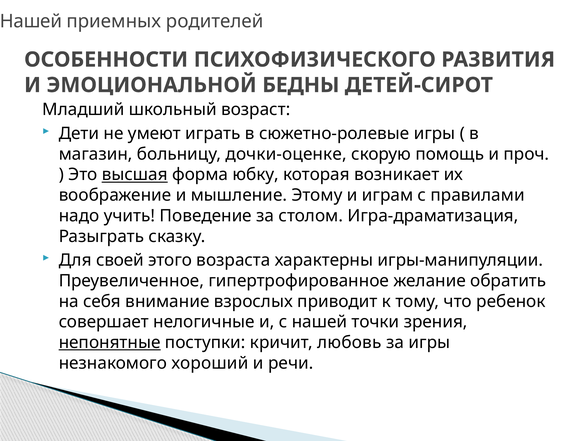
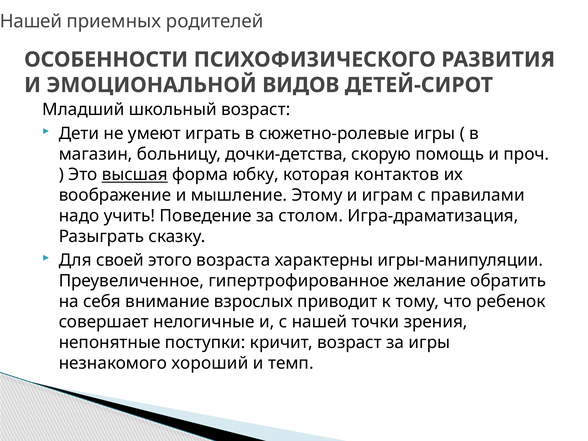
БЕДНЫ: БЕДНЫ -> ВИДОВ (301, 85)
дочки-оценке: дочки-оценке -> дочки-детства (286, 154)
возникает: возникает -> контактов (397, 175)
непонятные underline: present -> none (110, 343)
кричит любовь: любовь -> возраст (349, 343)
речи: речи -> темп (291, 363)
